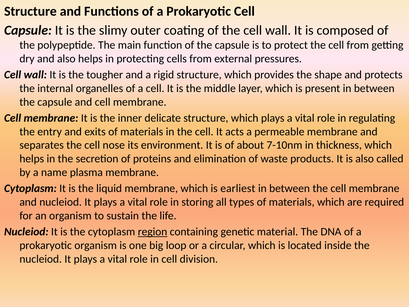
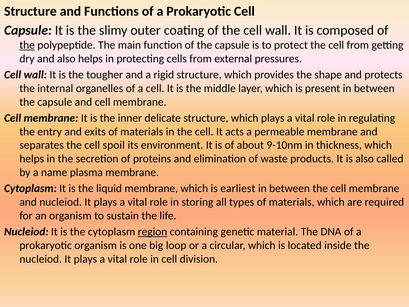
the underline: none -> present (27, 45)
nose: nose -> spoil (114, 145)
7-10nm: 7-10nm -> 9-10nm (284, 145)
